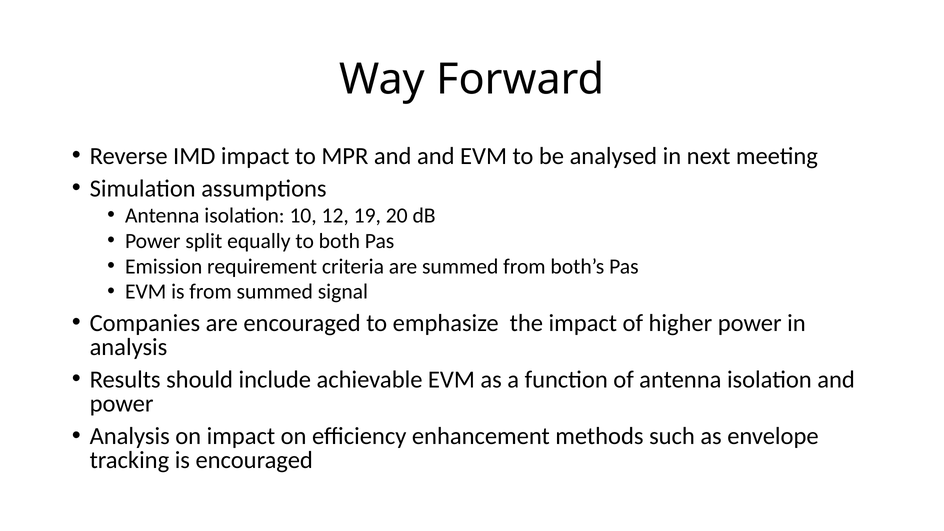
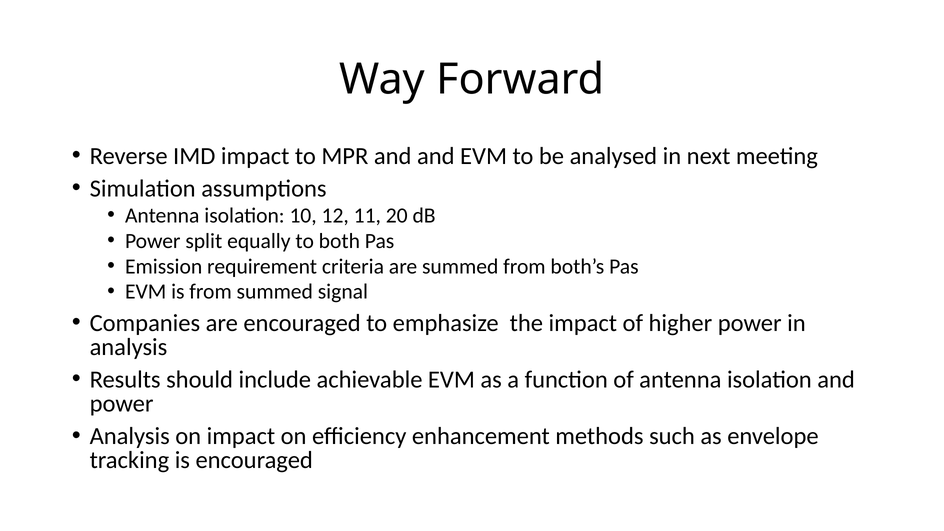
19: 19 -> 11 (367, 216)
